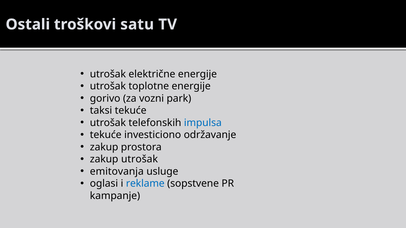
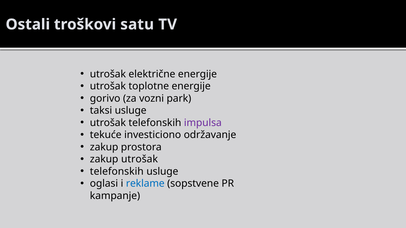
taksi tekuće: tekuće -> usluge (131, 111)
impulsa colour: blue -> purple (203, 123)
emitovanja: emitovanja -> telefonskih (117, 172)
